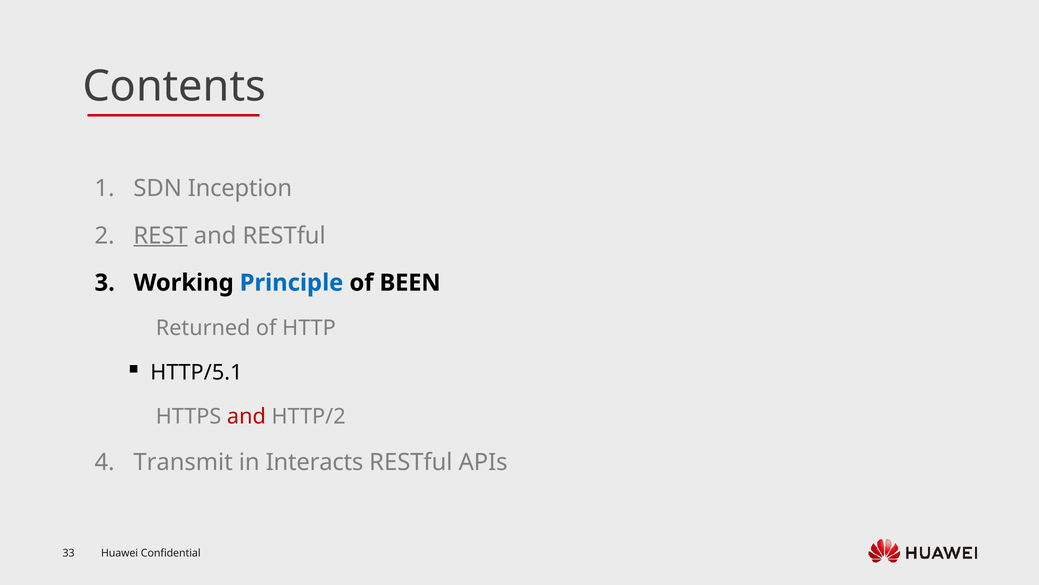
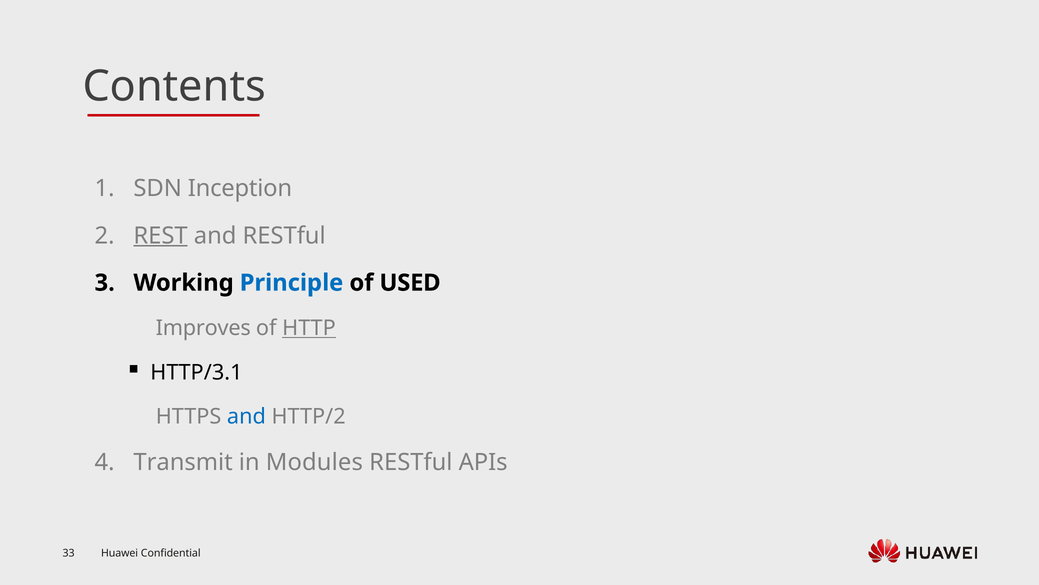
BEEN: BEEN -> USED (410, 283)
Returned: Returned -> Improves (203, 328)
HTTP underline: none -> present (309, 328)
HTTP/5.1: HTTP/5.1 -> HTTP/3.1 (196, 372)
and colour: red -> blue (246, 416)
Interacts: Interacts -> Modules (314, 462)
